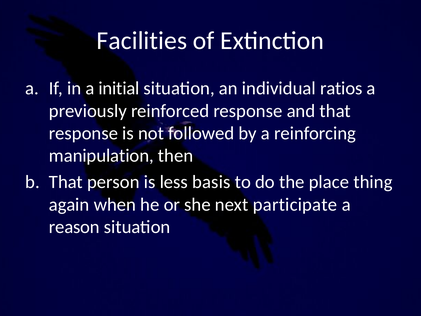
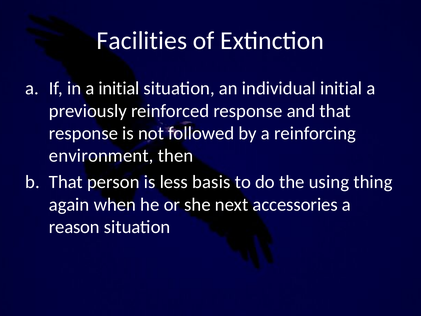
individual ratios: ratios -> initial (341, 88)
manipulation: manipulation -> environment (101, 156)
place: place -> using (329, 182)
participate: participate -> accessories (295, 204)
